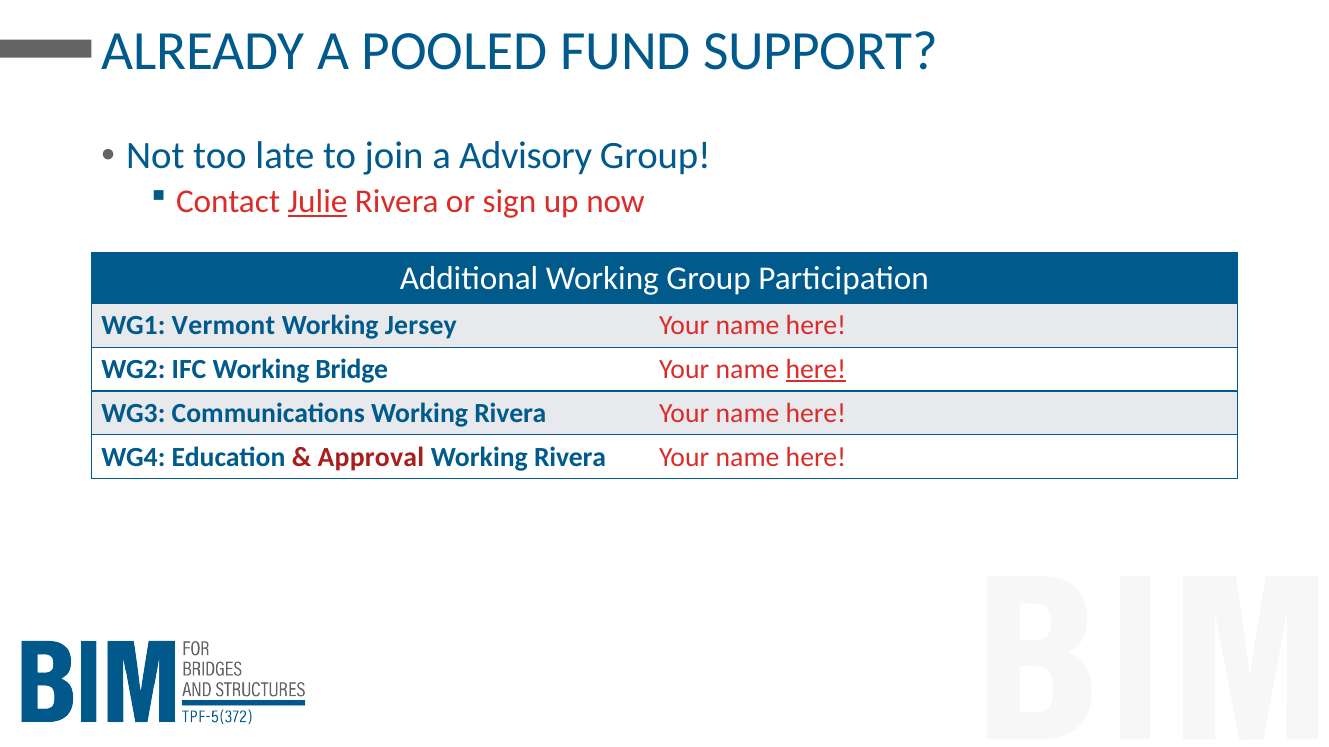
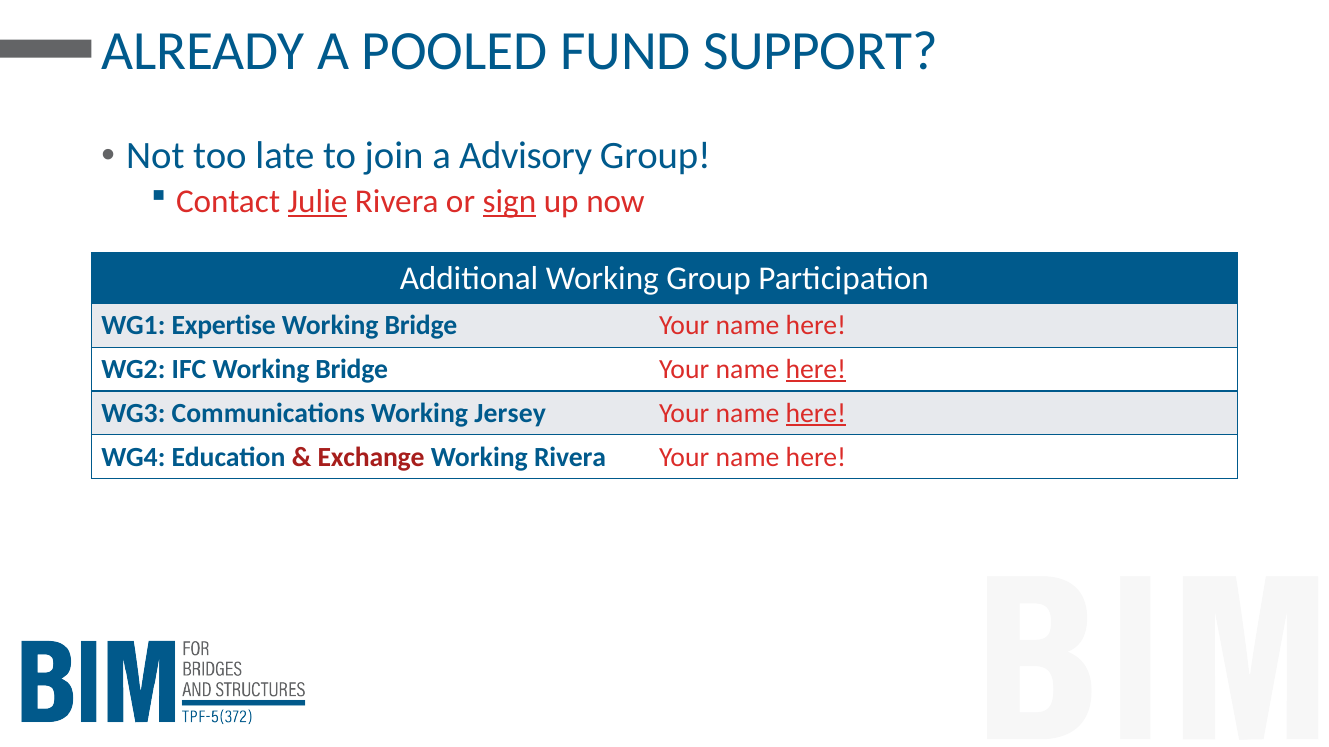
sign underline: none -> present (509, 202)
Vermont: Vermont -> Expertise (224, 326)
Jersey: Jersey -> Bridge (421, 326)
Communications Working Rivera: Rivera -> Jersey (510, 414)
here underline: none -> present (816, 414)
Approval: Approval -> Exchange (371, 457)
